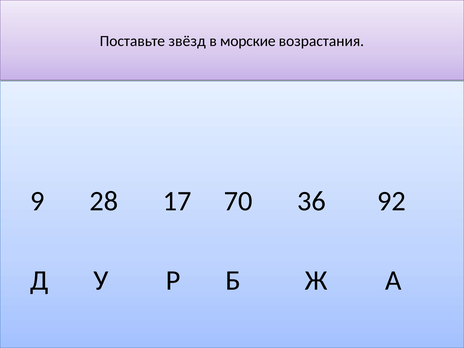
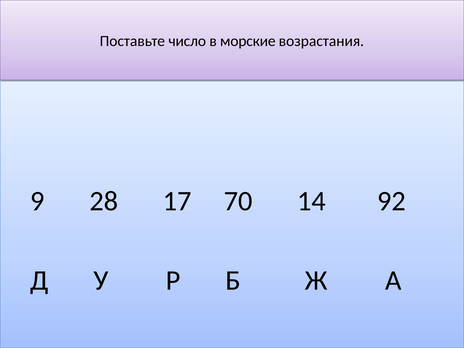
звёзд: звёзд -> число (187, 41)
36: 36 -> 14 (312, 201)
